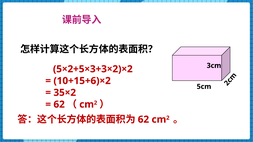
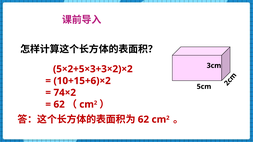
35×2: 35×2 -> 74×2 (65, 93)
